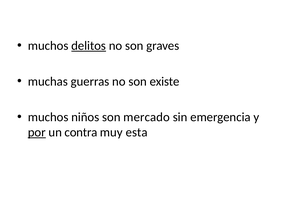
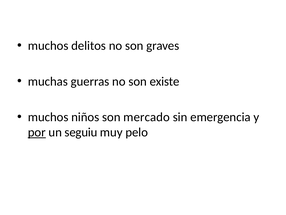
delitos underline: present -> none (89, 46)
contra: contra -> seguiu (81, 132)
esta: esta -> pelo (137, 132)
